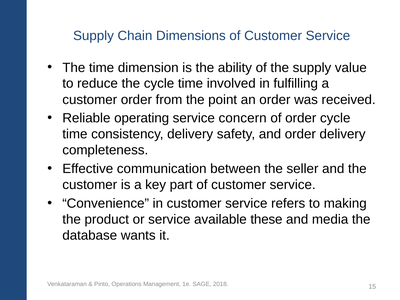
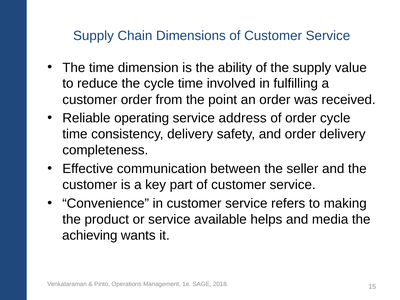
concern: concern -> address (243, 118)
these: these -> helps (266, 220)
database: database -> achieving (90, 236)
